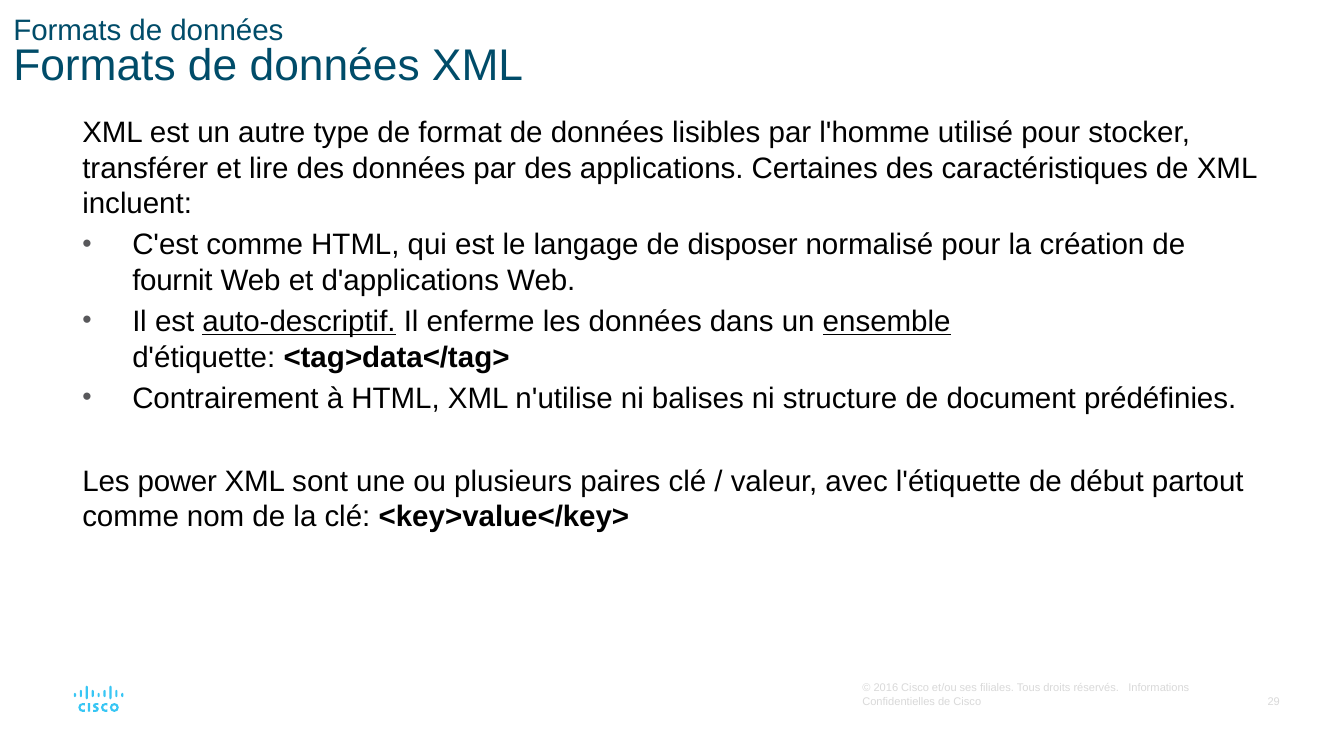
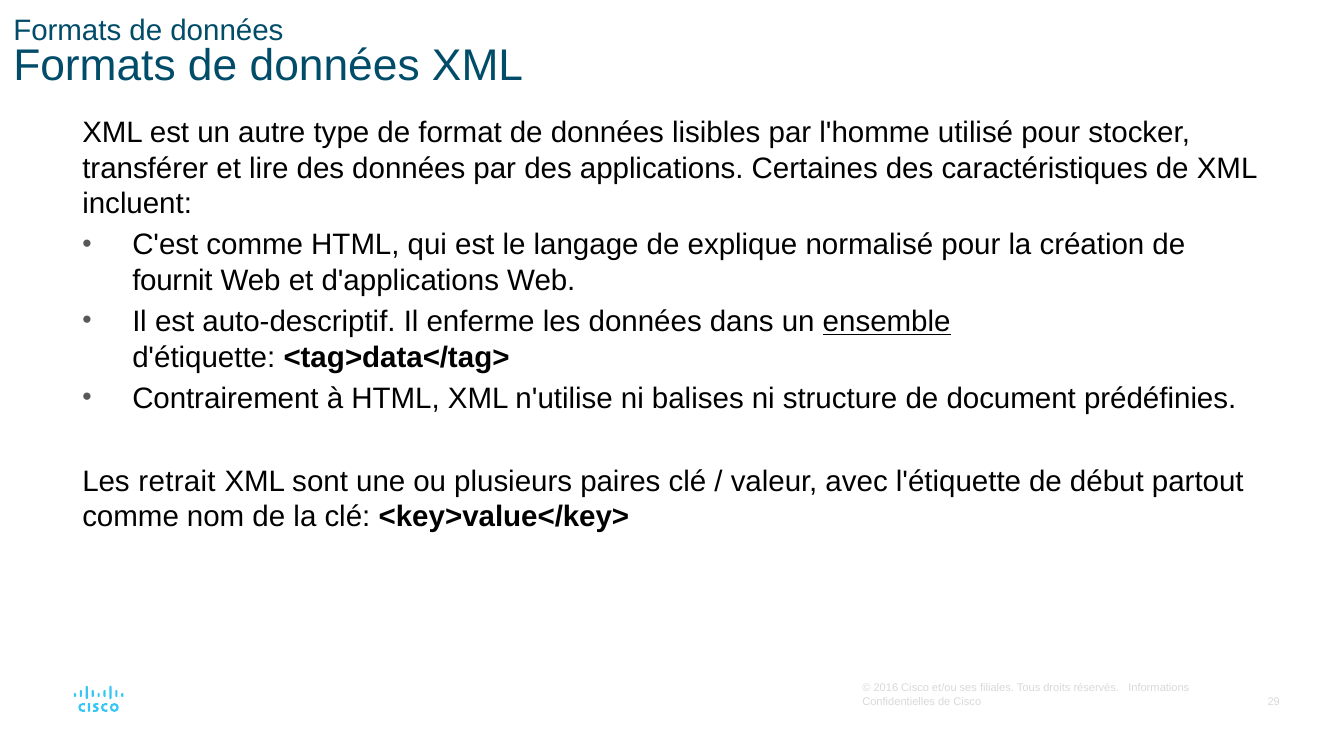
disposer: disposer -> explique (743, 245)
auto-descriptif underline: present -> none (299, 322)
power: power -> retrait (177, 482)
